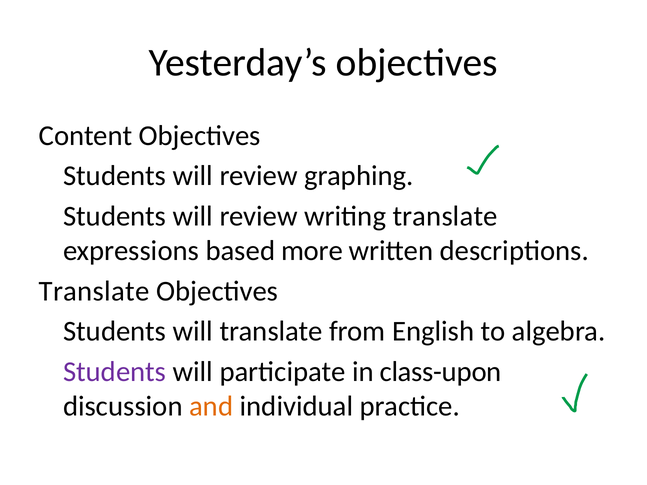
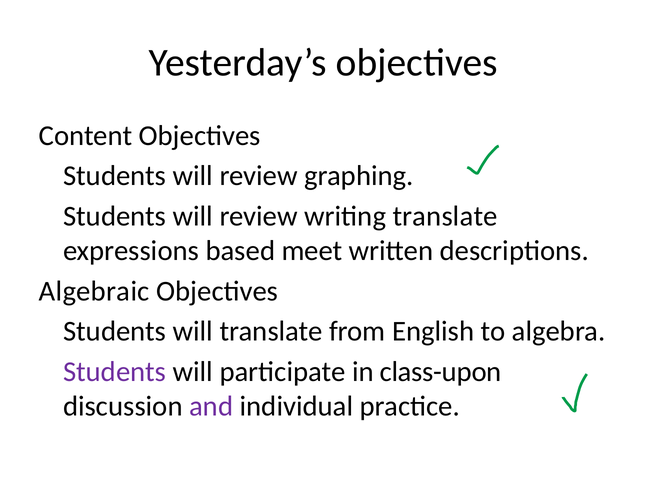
more: more -> meet (312, 251)
Translate: Translate -> Algebraic (94, 291)
and colour: orange -> purple (211, 406)
